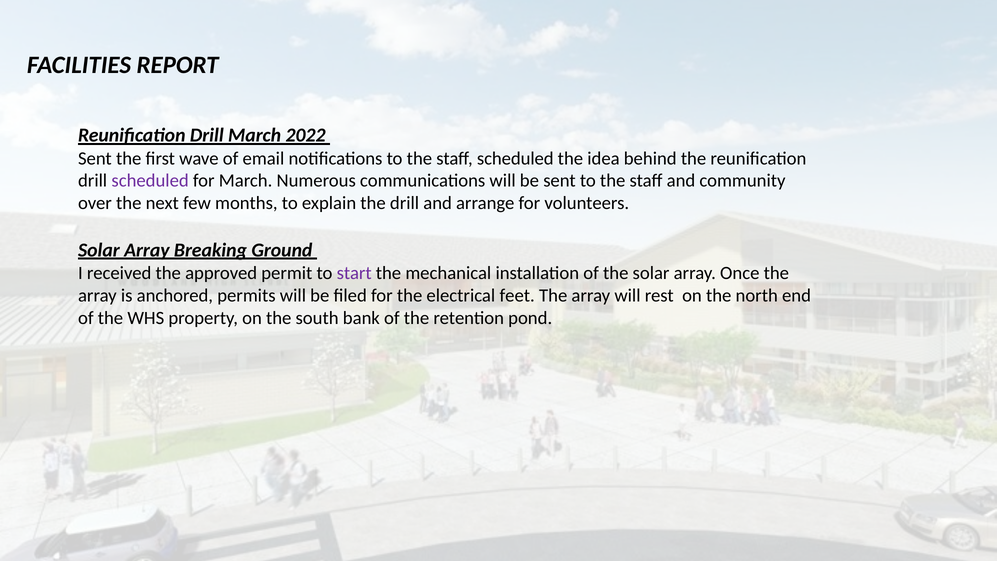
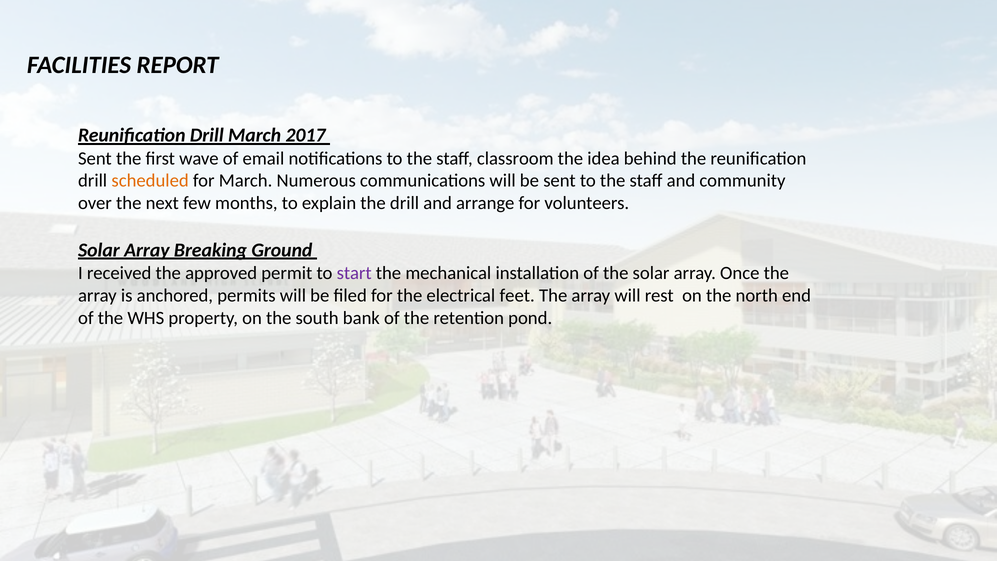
2022: 2022 -> 2017 (305, 135)
staff scheduled: scheduled -> classroom (515, 158)
scheduled colour: purple -> orange (150, 181)
